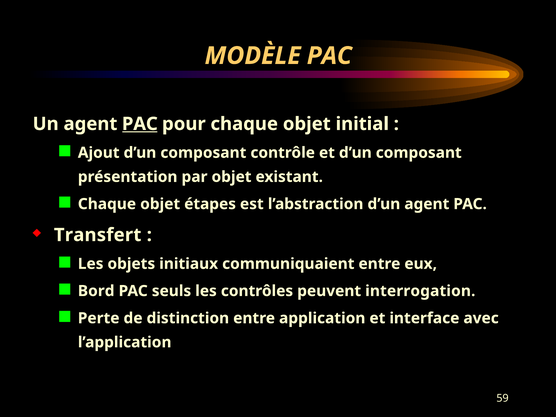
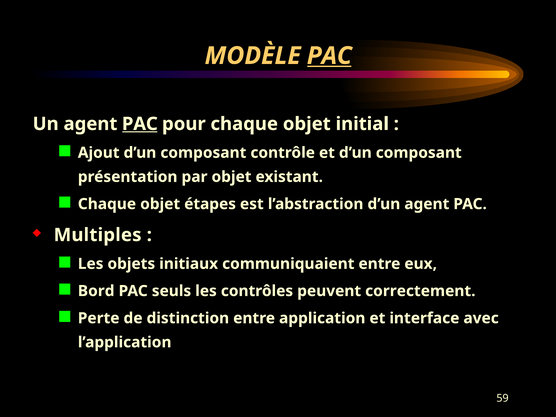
PAC underline: none -> present (329, 56)
Transfert: Transfert -> Multiples (98, 235)
interrogation: interrogation -> correctement (420, 291)
